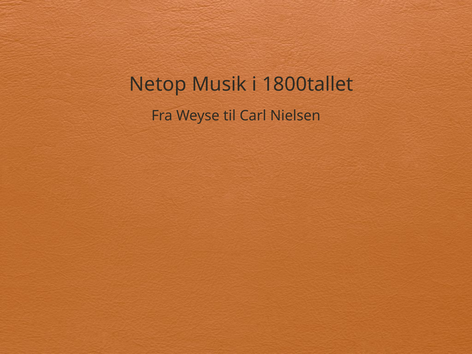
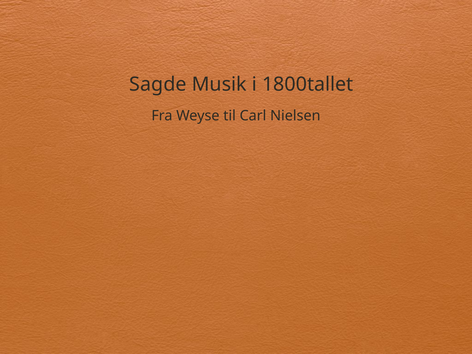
Netop: Netop -> Sagde (158, 84)
